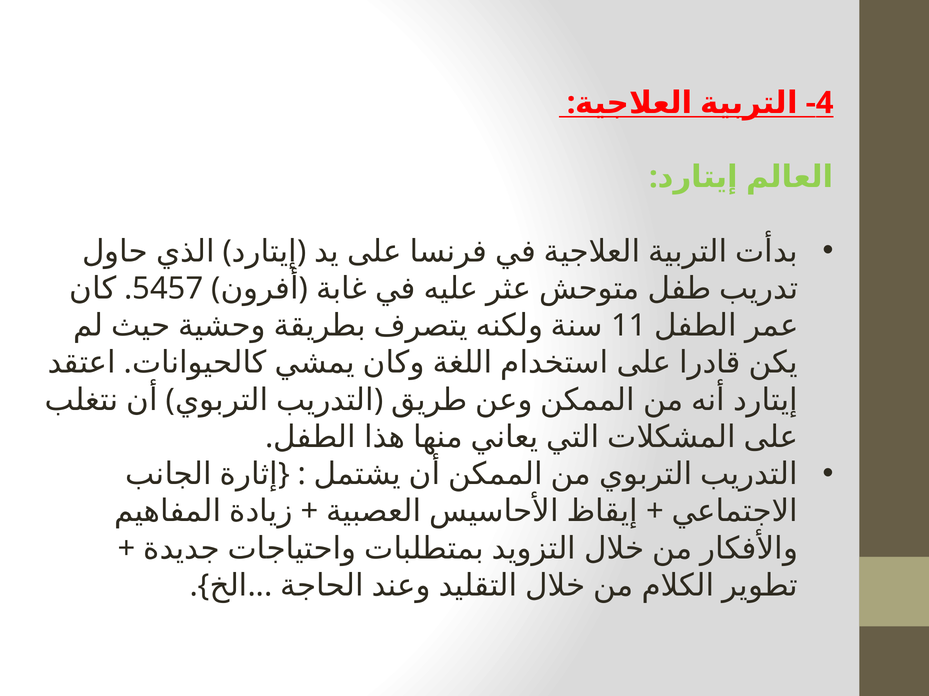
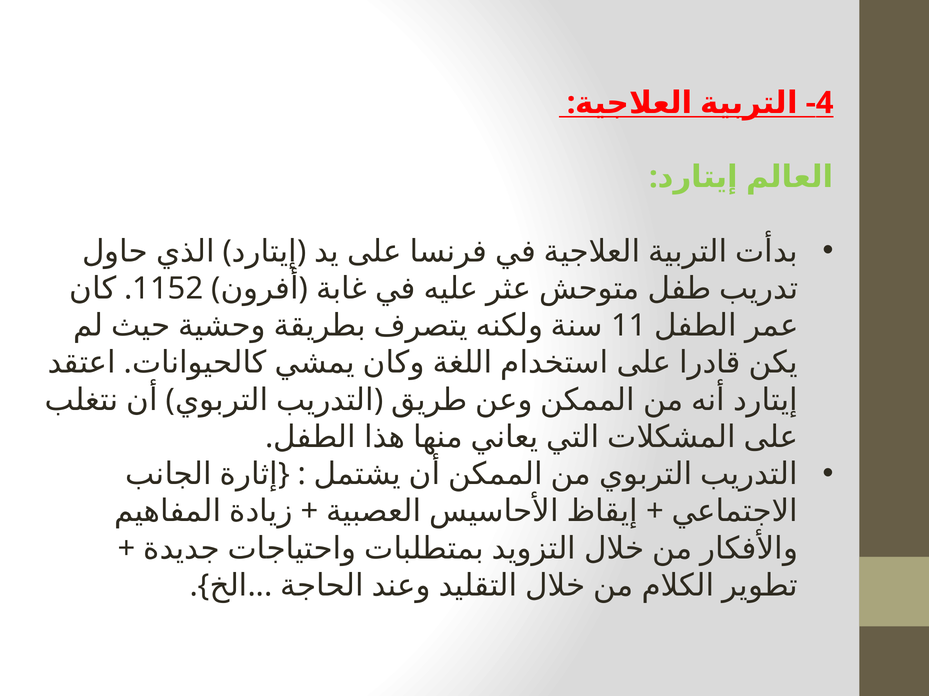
5457: 5457 -> 1152 (168, 289)
